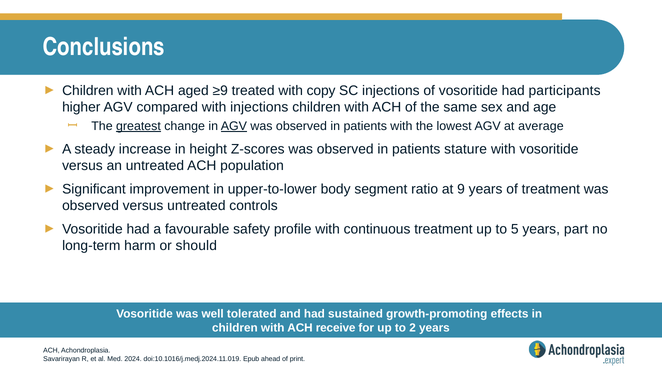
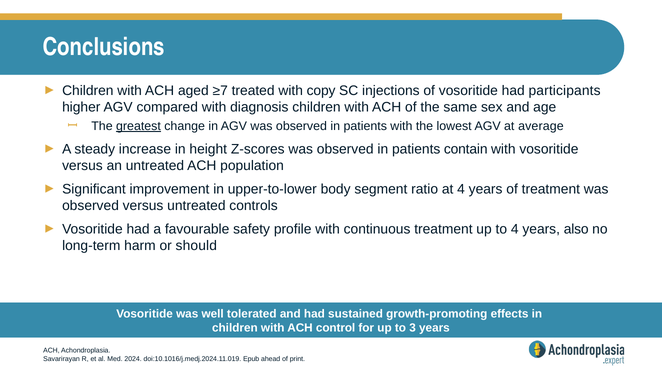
≥9: ≥9 -> ≥7 (220, 90)
with injections: injections -> diagnosis (259, 107)
AGV underline: present -> none (234, 126)
stature: stature -> contain (466, 149)
at 9: 9 -> 4 (461, 189)
to 5: 5 -> 4 (515, 229)
part: part -> also (576, 229)
receive: receive -> control (336, 327)
2: 2 -> 3 (413, 327)
